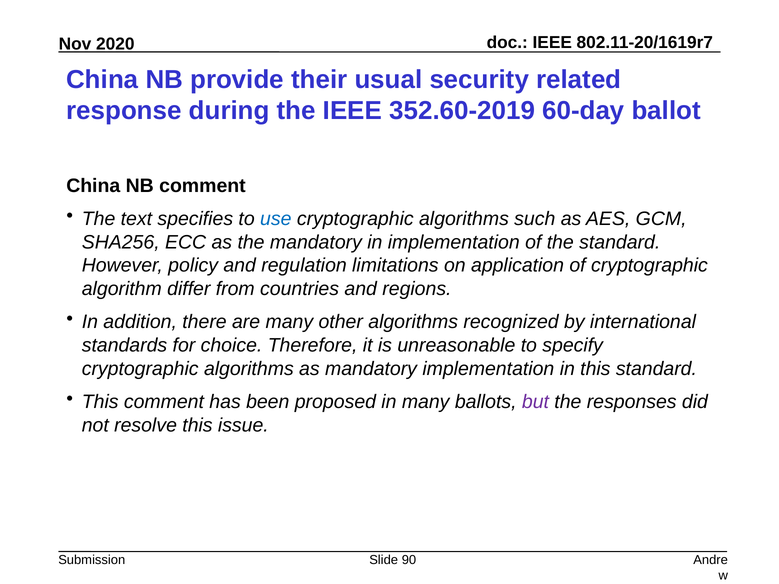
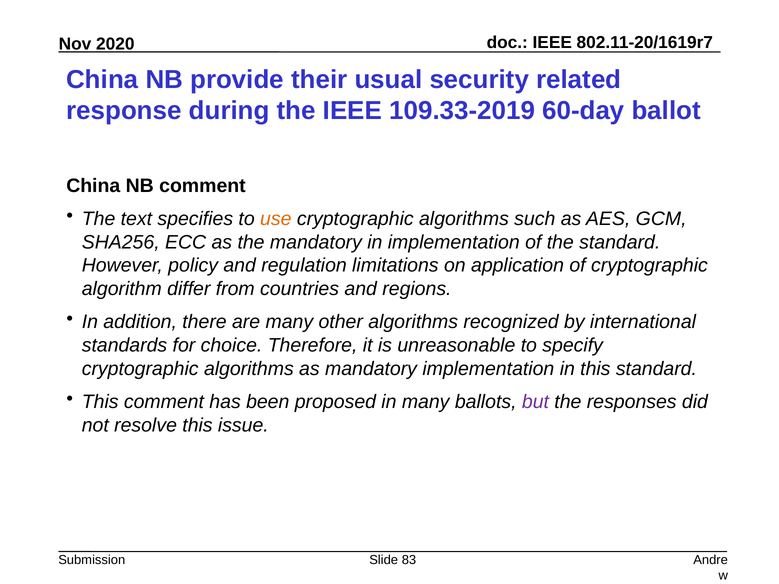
352.60-2019: 352.60-2019 -> 109.33-2019 (462, 111)
use colour: blue -> orange (276, 219)
90: 90 -> 83 (409, 560)
